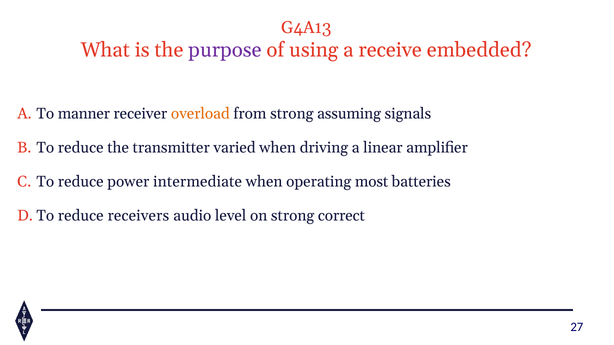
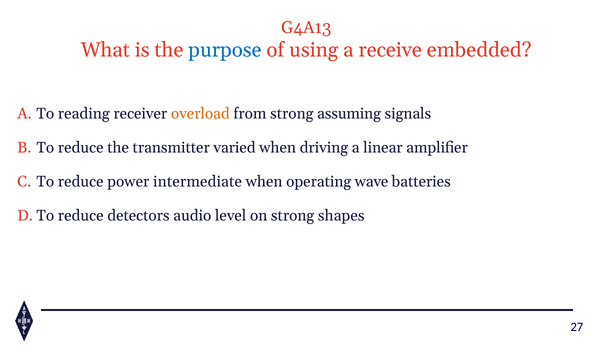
purpose colour: purple -> blue (225, 50)
manner: manner -> reading (84, 114)
most: most -> wave (372, 182)
receivers: receivers -> detectors (138, 216)
correct: correct -> shapes (341, 216)
